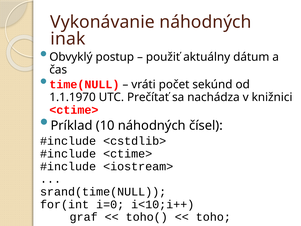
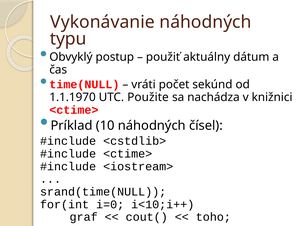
inak: inak -> typu (68, 39)
Prečítať: Prečítať -> Použite (148, 97)
toho(: toho( -> cout( (147, 217)
